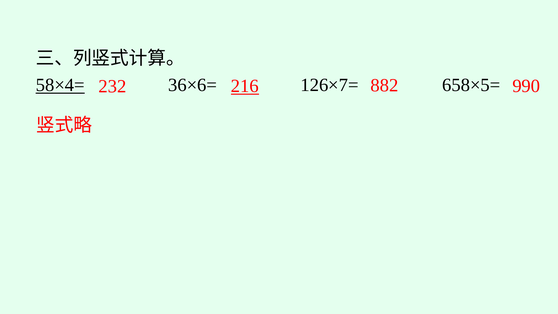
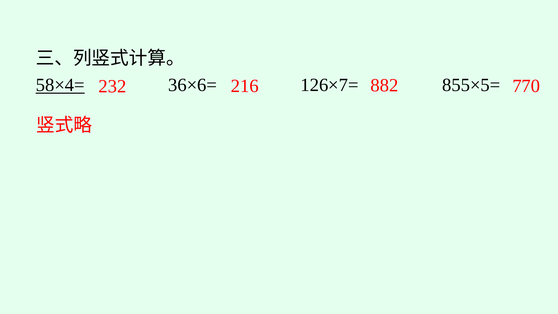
658×5=: 658×5= -> 855×5= (471, 85)
216 underline: present -> none (245, 86)
990: 990 -> 770 (526, 86)
